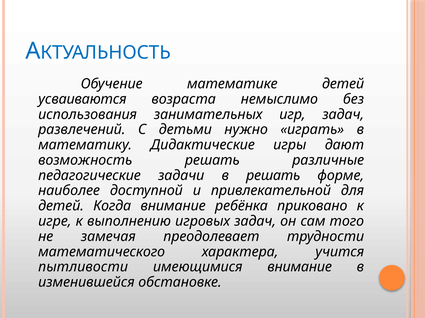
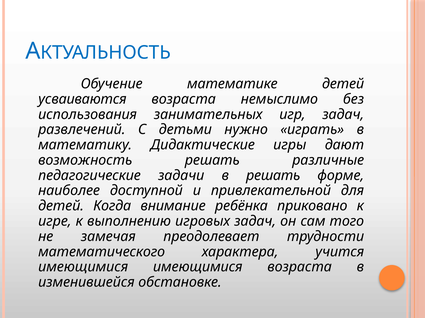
пытливости: пытливости -> имеющимися (83, 268)
имеющимися внимание: внимание -> возраста (300, 268)
